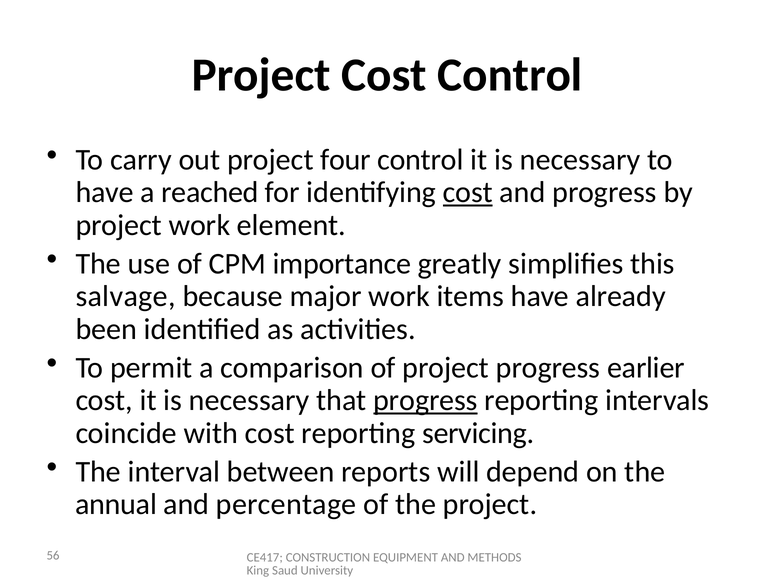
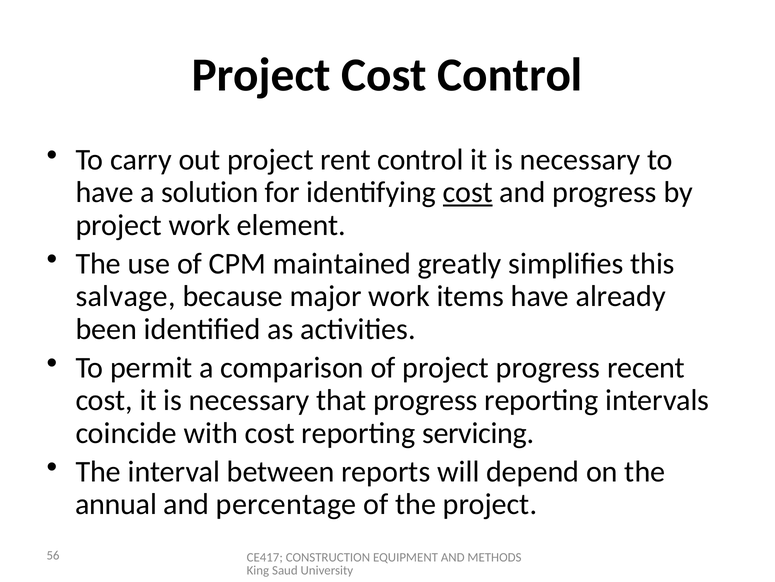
four: four -> rent (345, 160)
reached: reached -> solution (210, 192)
importance: importance -> maintained (342, 264)
earlier: earlier -> recent (646, 367)
progress underline: present -> none (426, 400)
